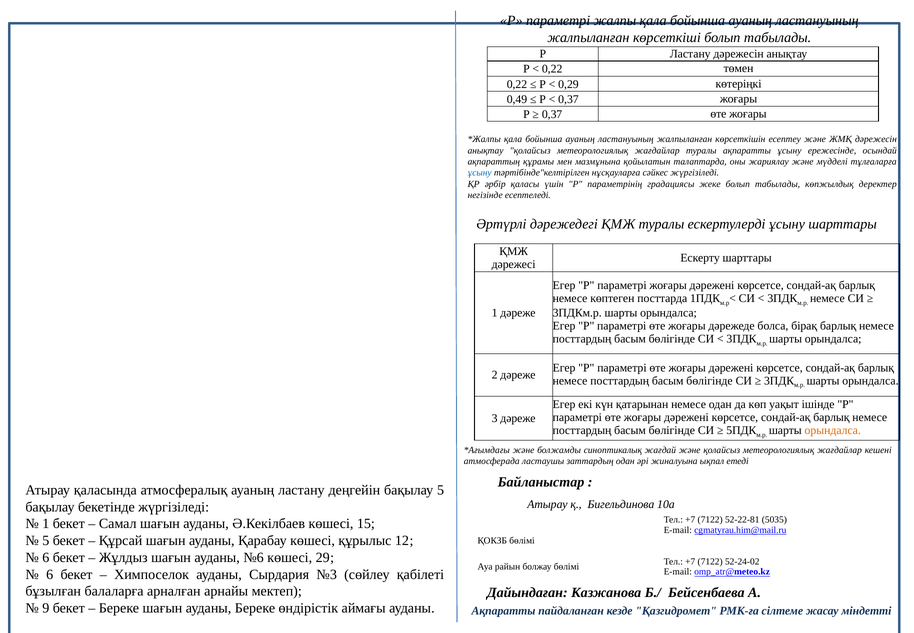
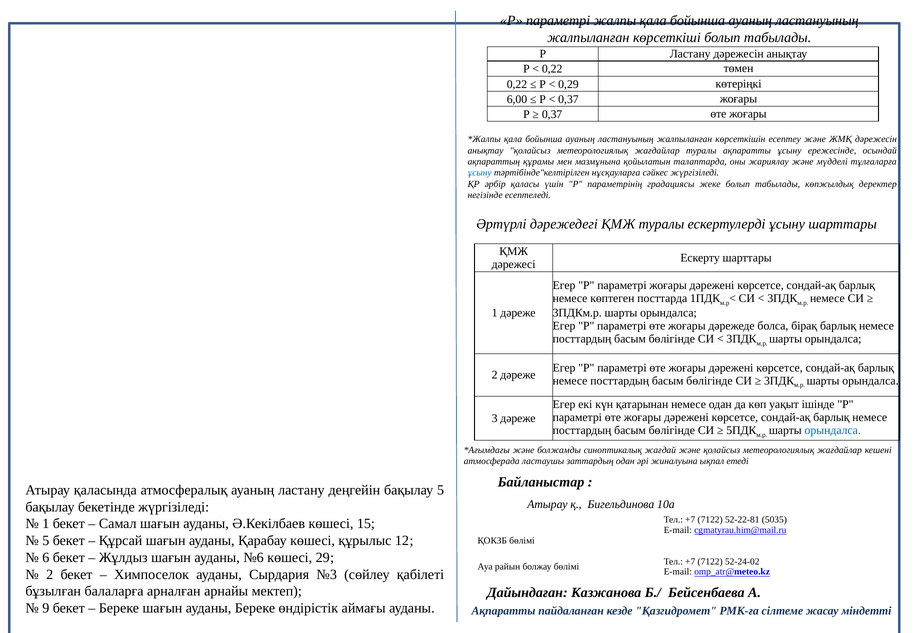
0,49: 0,49 -> 6,00 (517, 99)
орындалса colour: orange -> blue (833, 430)
6: 6 -> 2 (50, 574)
